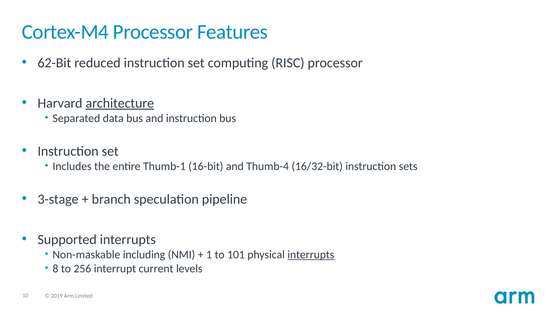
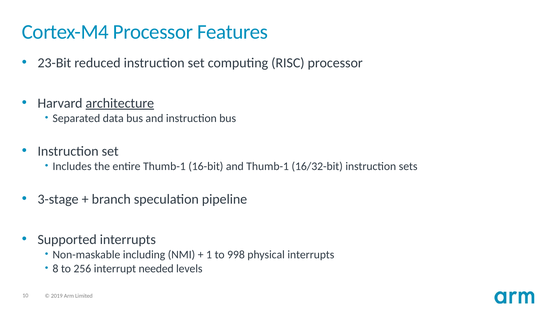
62-Bit: 62-Bit -> 23-Bit (54, 63)
and Thumb-4: Thumb-4 -> Thumb-1 (268, 166)
101: 101 -> 998 (236, 254)
interrupts underline: present -> none (311, 254)
current: current -> needed (156, 268)
